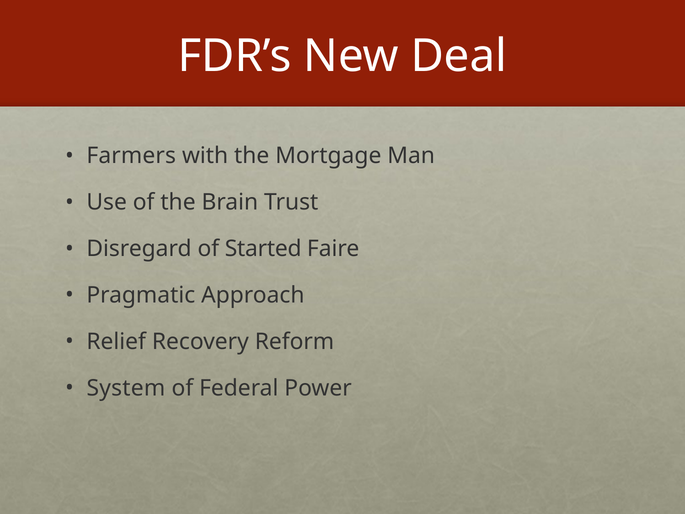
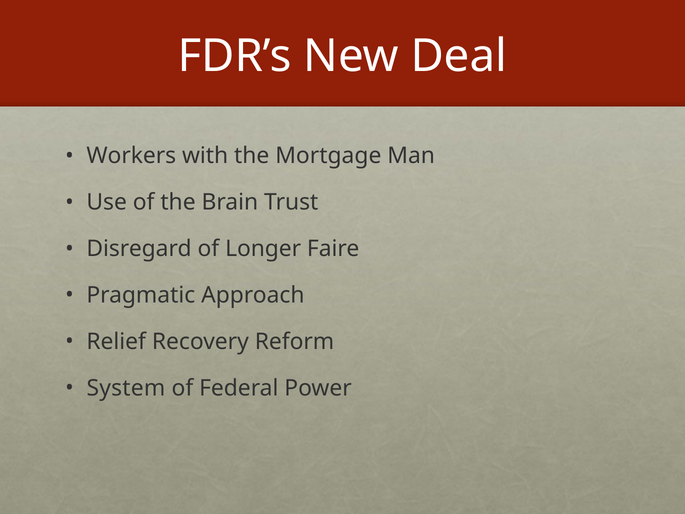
Farmers: Farmers -> Workers (131, 156)
Started: Started -> Longer (263, 249)
